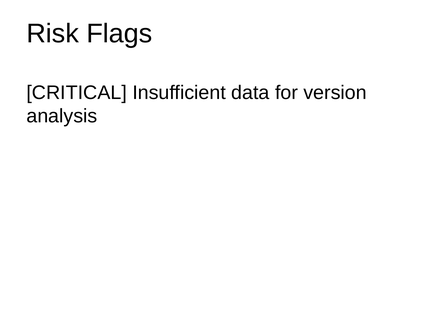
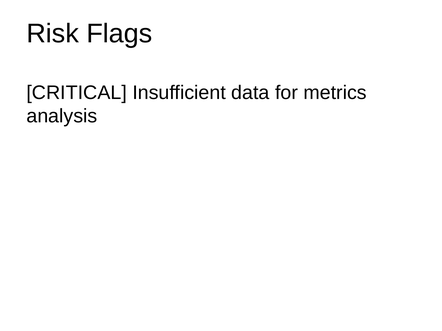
version: version -> metrics (335, 93)
